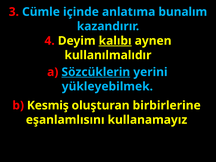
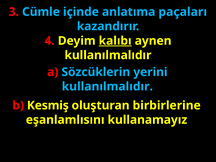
bunalım: bunalım -> paçaları (183, 12)
Sözcüklerin underline: present -> none (96, 72)
yükleyebilmek: yükleyebilmek -> kullanılmalıdır (107, 86)
